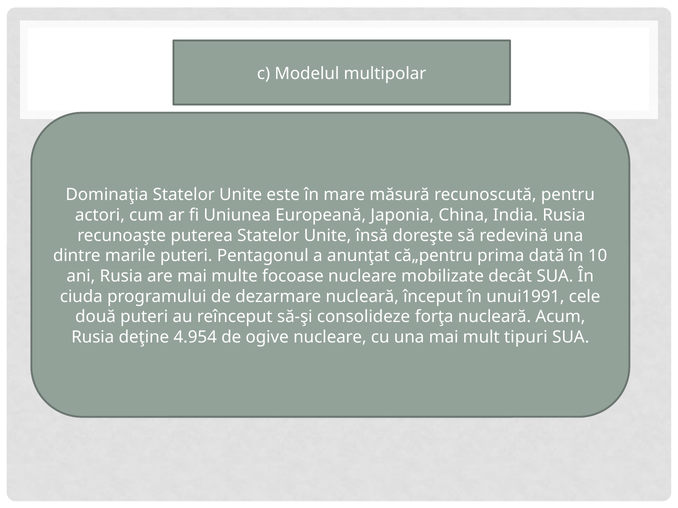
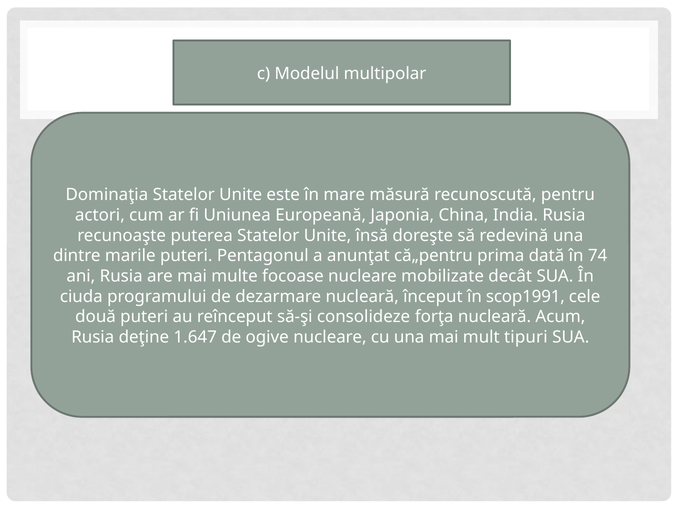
10: 10 -> 74 (598, 256)
unui1991: unui1991 -> scop1991 (525, 297)
4.954: 4.954 -> 1.647 (195, 337)
